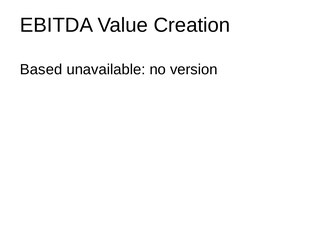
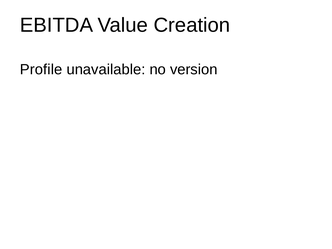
Based: Based -> Profile (41, 70)
